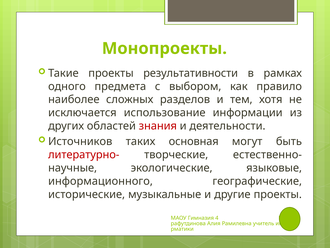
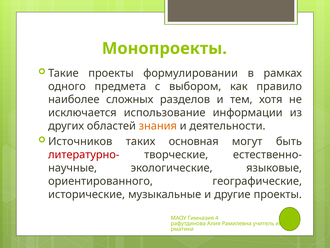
результативности: результативности -> формулировании (191, 73)
знания colour: red -> orange (158, 126)
информационного: информационного -> ориентированного (101, 181)
